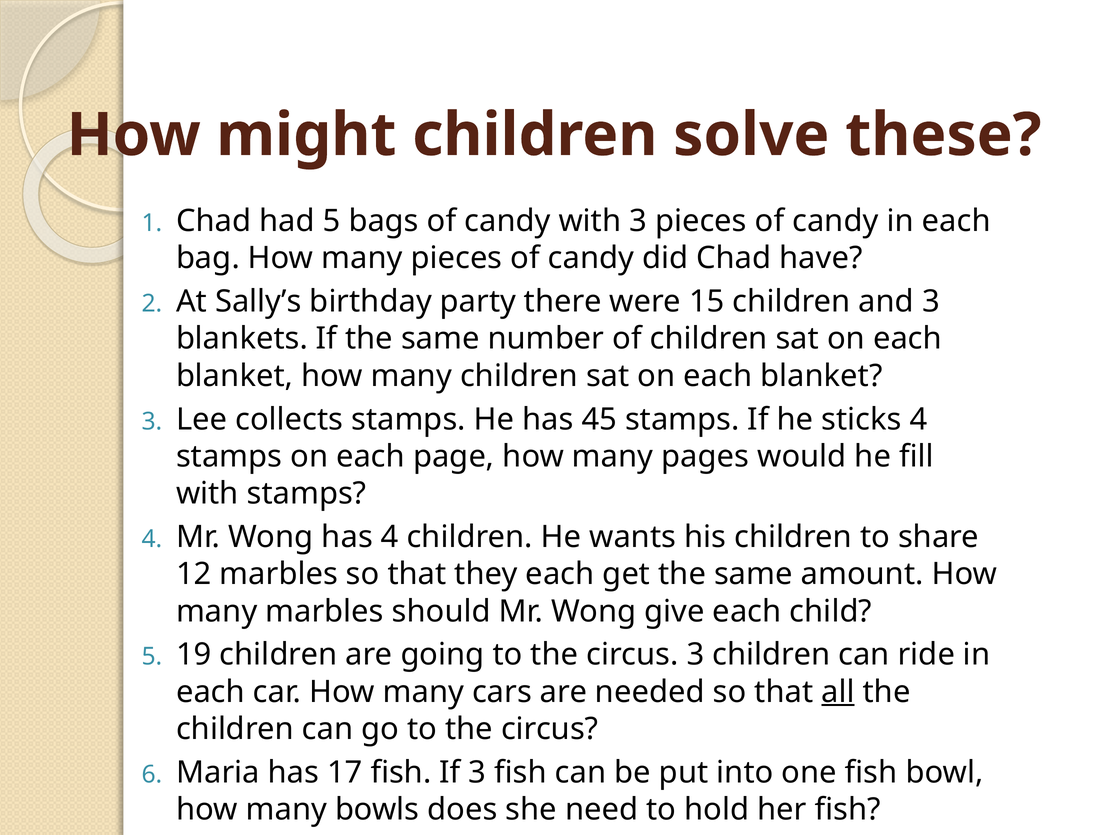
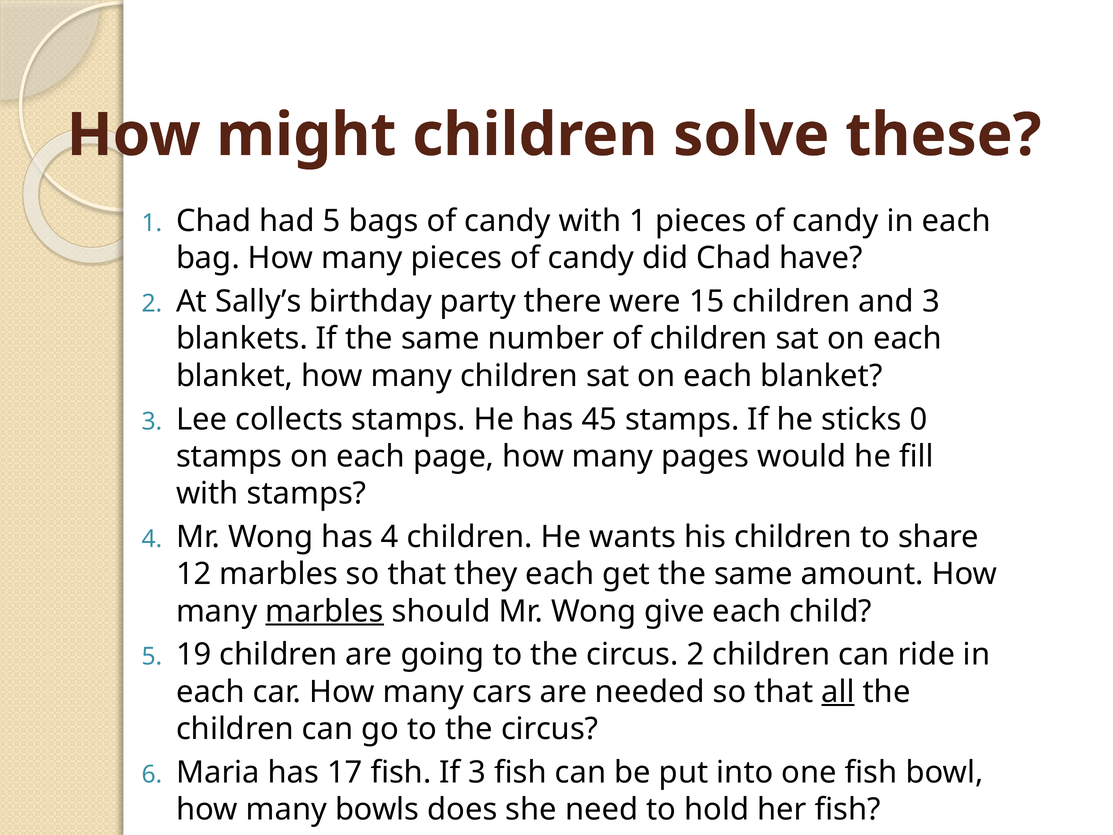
with 3: 3 -> 1 (638, 221)
sticks 4: 4 -> 0 (919, 419)
marbles underline: none -> present (325, 611)
circus 3: 3 -> 2 (695, 654)
